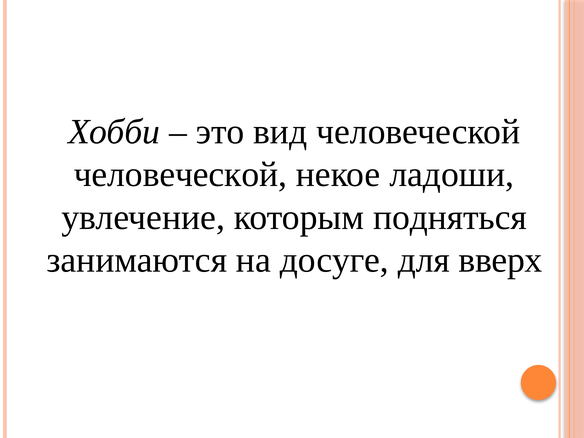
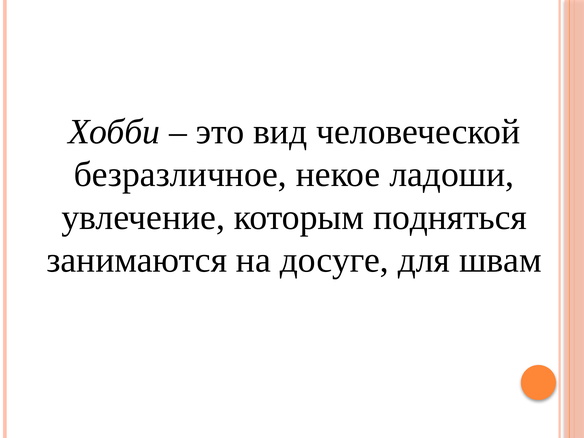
человеческой: человеческой -> безразличное (180, 175)
вверх: вверх -> швам (500, 260)
